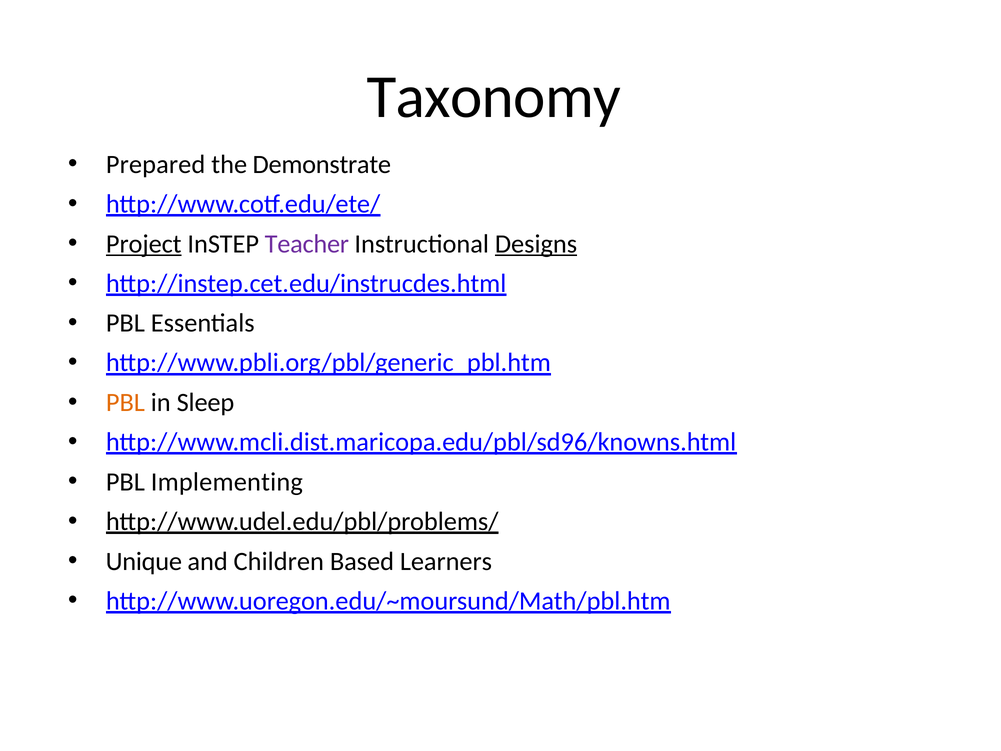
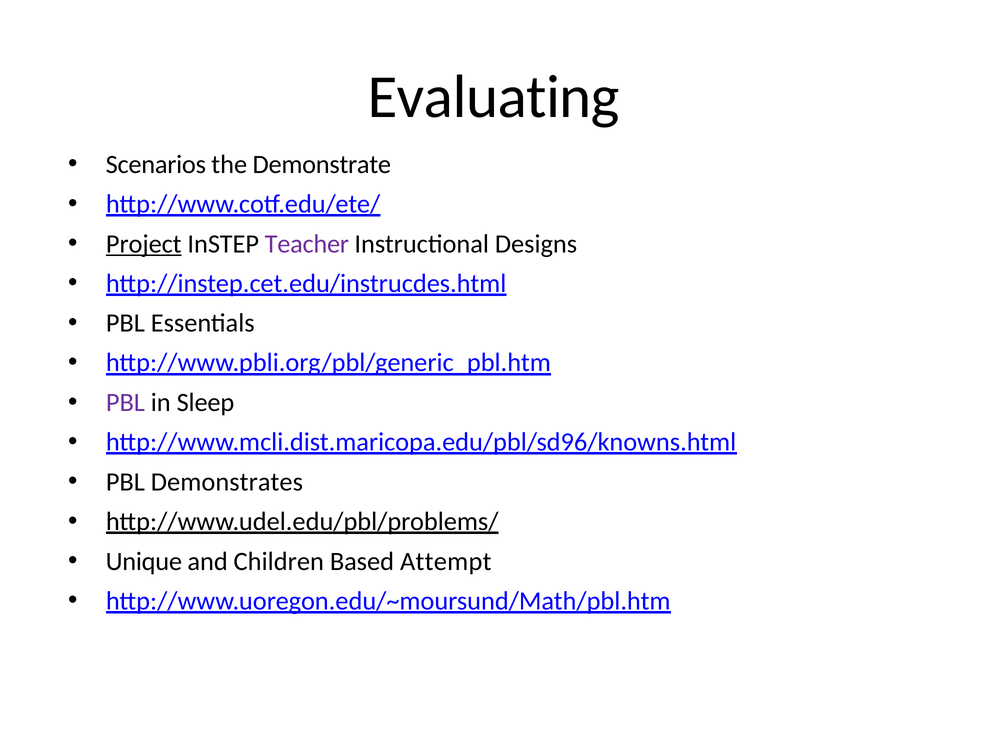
Taxonomy: Taxonomy -> Evaluating (494, 97)
Prepared: Prepared -> Scenarios (156, 164)
Designs underline: present -> none (536, 244)
PBL colour: orange -> purple (125, 402)
Implementing: Implementing -> Demonstrates (227, 482)
Learners: Learners -> Attempt (446, 561)
